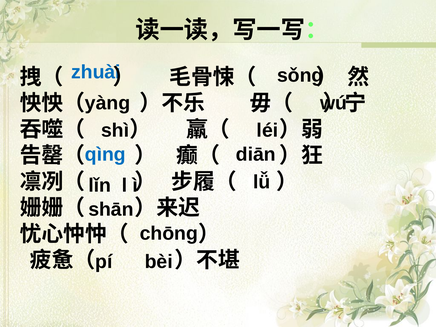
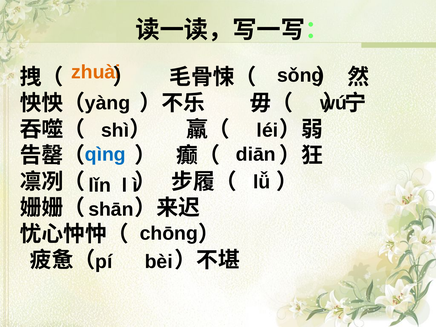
zhuài colour: blue -> orange (96, 72)
